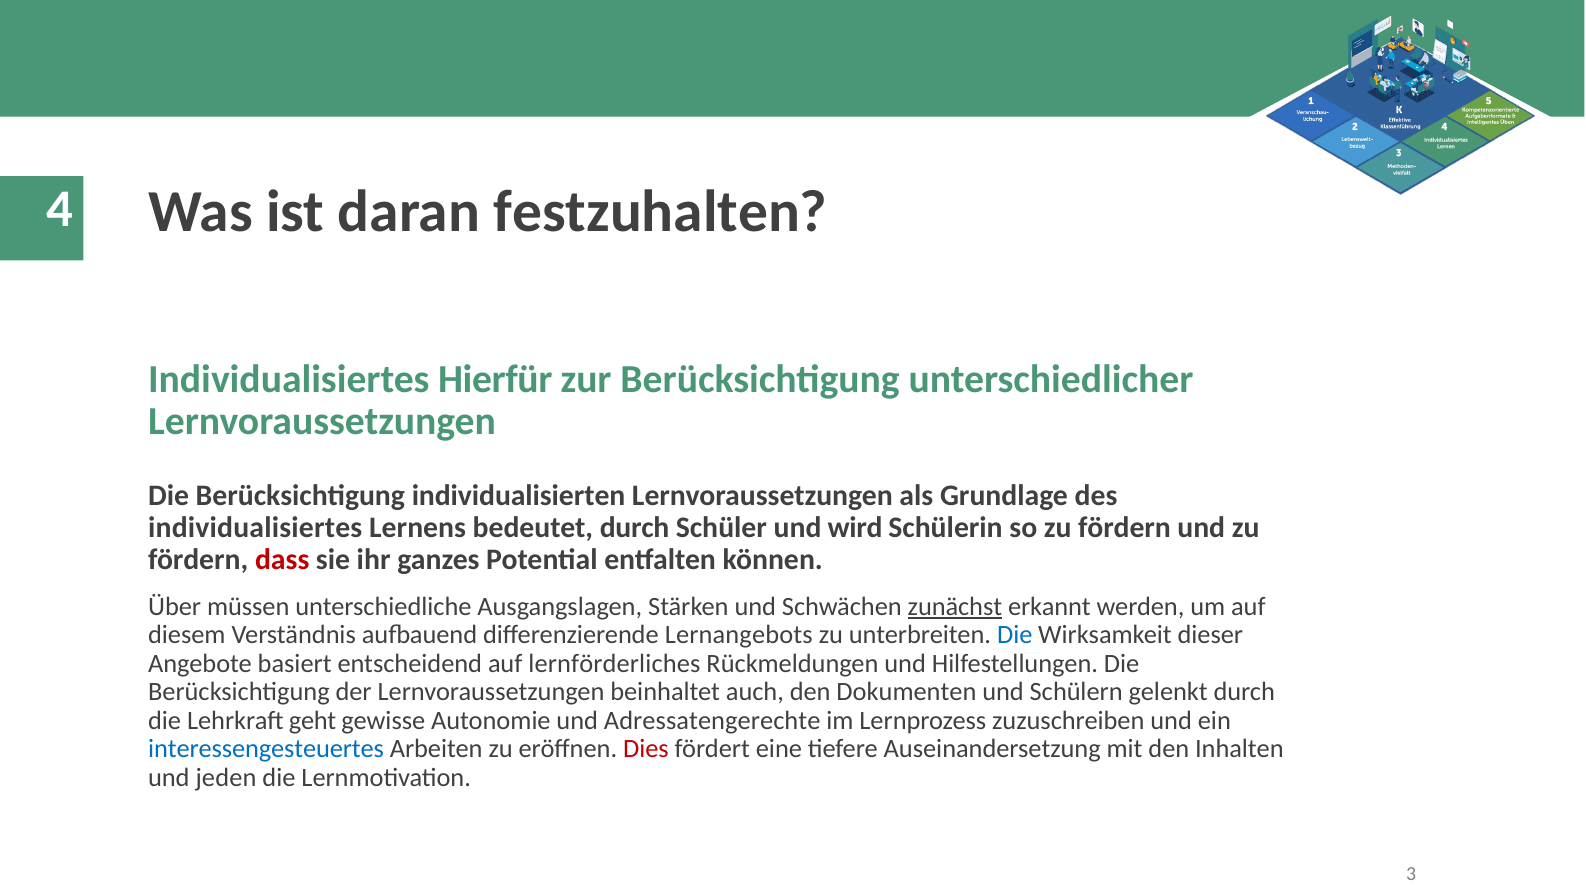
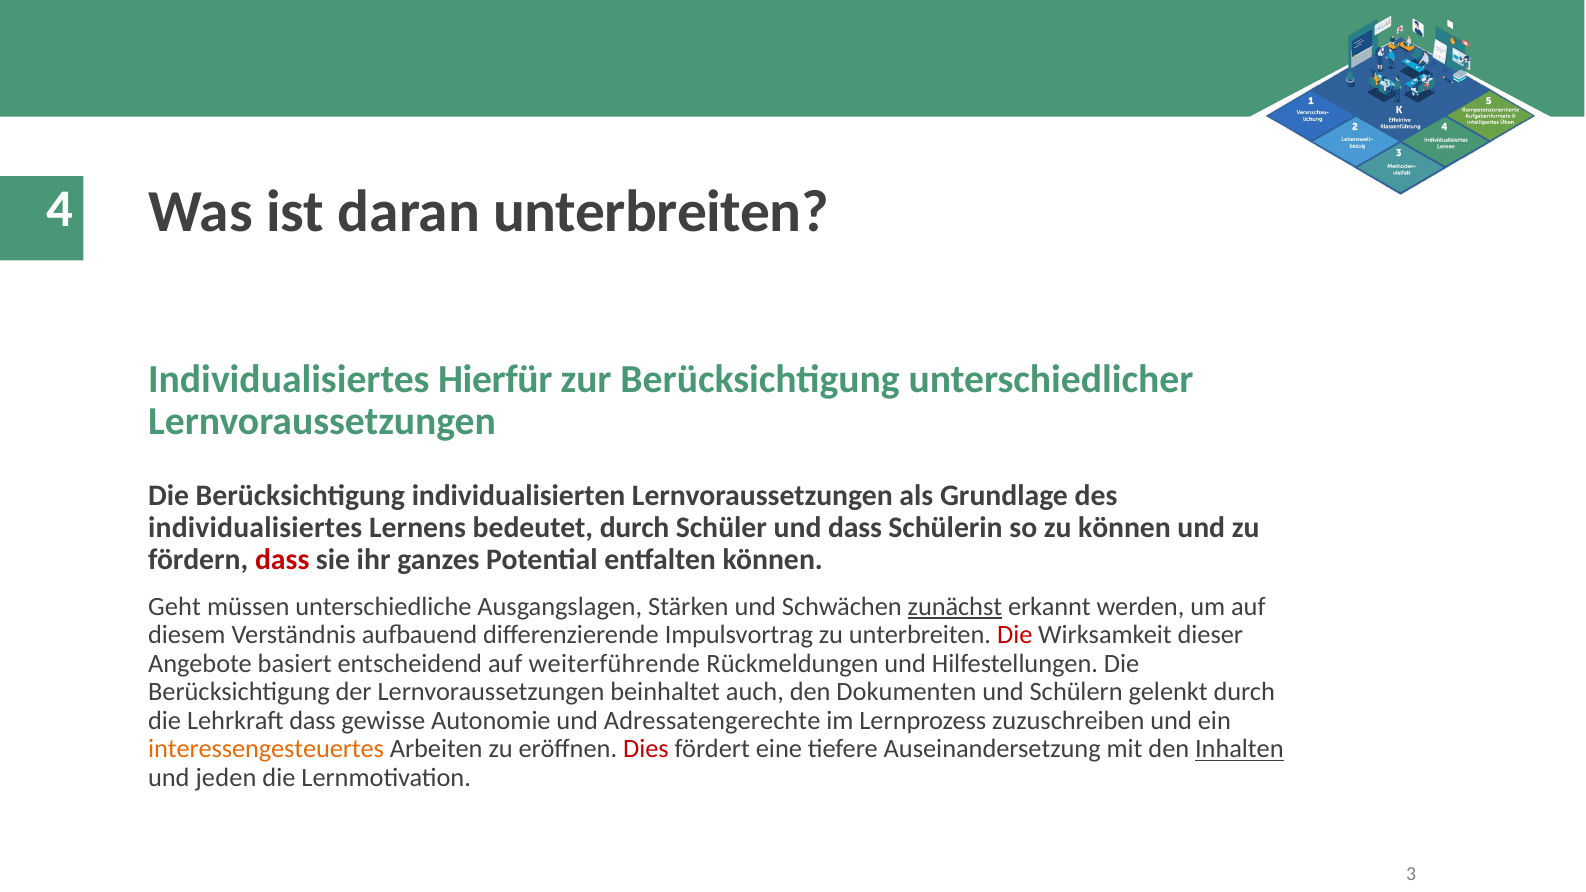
daran festzuhalten: festzuhalten -> unterbreiten (661, 212)
und wird: wird -> dass (855, 528)
so zu fördern: fördern -> können (1124, 528)
Über: Über -> Geht (175, 607)
Lernangebots: Lernangebots -> Impulsvortrag (739, 635)
Die colour: blue -> red (1015, 635)
lernförderliches: lernförderliches -> weiterführende (614, 664)
Lehrkraft geht: geht -> dass (313, 721)
interessengesteuertes colour: blue -> orange (266, 749)
Inhalten underline: none -> present (1239, 749)
